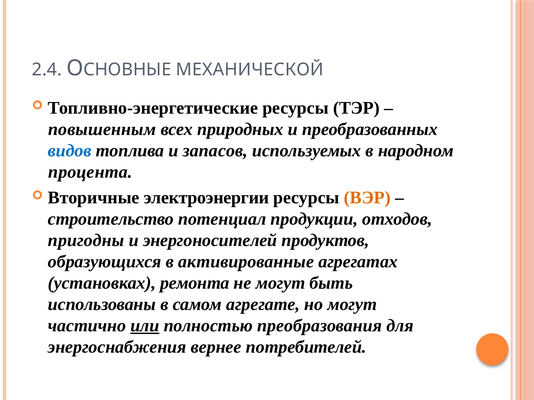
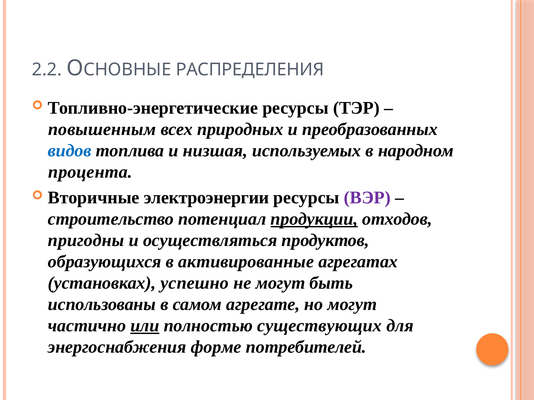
2.4: 2.4 -> 2.2 (47, 70)
МЕХАНИЧЕСКОЙ: МЕХАНИЧЕСКОЙ -> РАСПРЕДЕЛЕНИЯ (250, 70)
запасов: запасов -> низшая (215, 151)
ВЭР colour: orange -> purple (367, 198)
продукции underline: none -> present (314, 219)
энергоносителей: энергоносителей -> осуществляться (210, 241)
ремонта: ремонта -> успешно (195, 283)
преобразования: преобразования -> существующих (320, 326)
вернее: вернее -> форме (216, 347)
